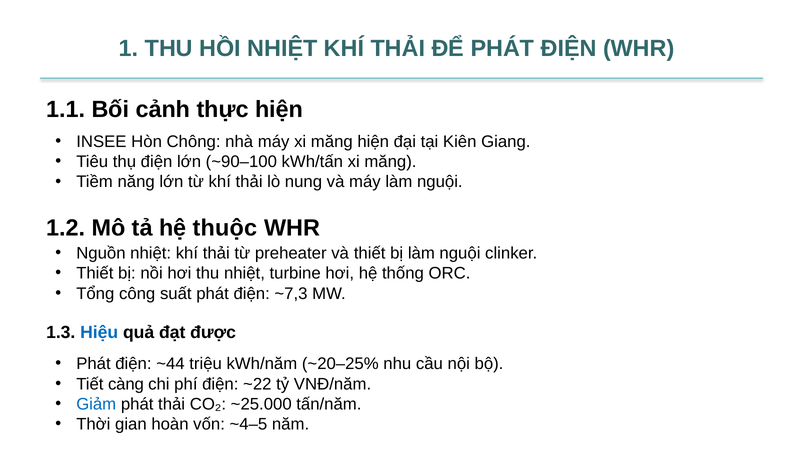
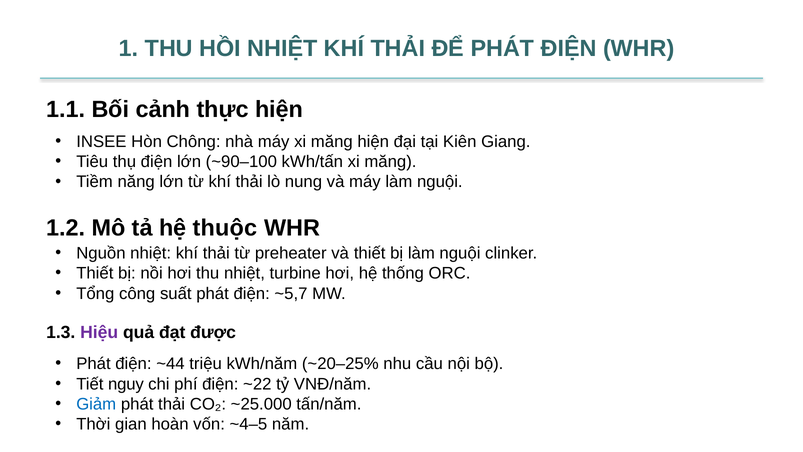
~7,3: ~7,3 -> ~5,7 (291, 293)
Hiệu colour: blue -> purple (99, 332)
càng: càng -> nguy (126, 384)
